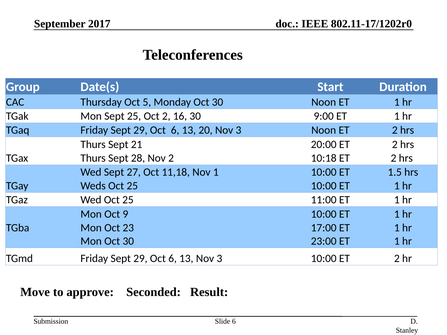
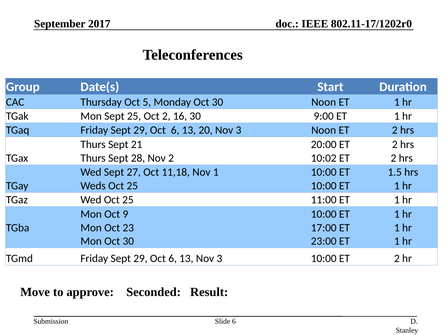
10:18: 10:18 -> 10:02 (324, 158)
